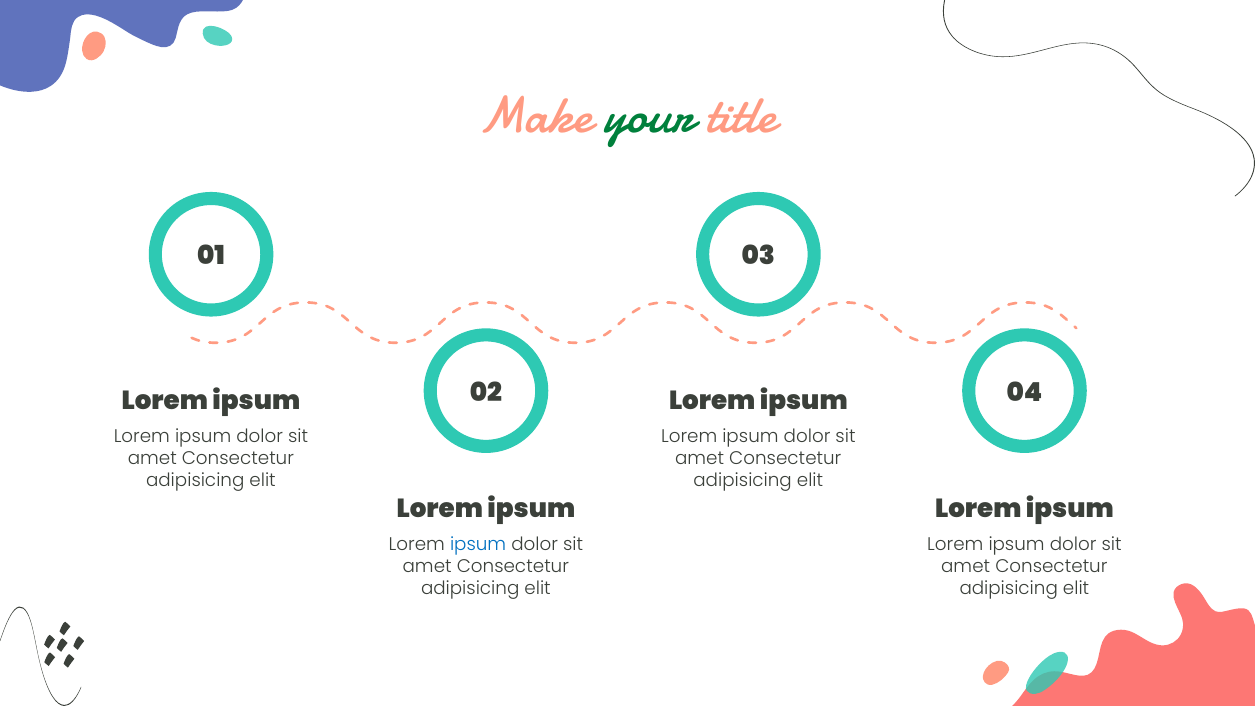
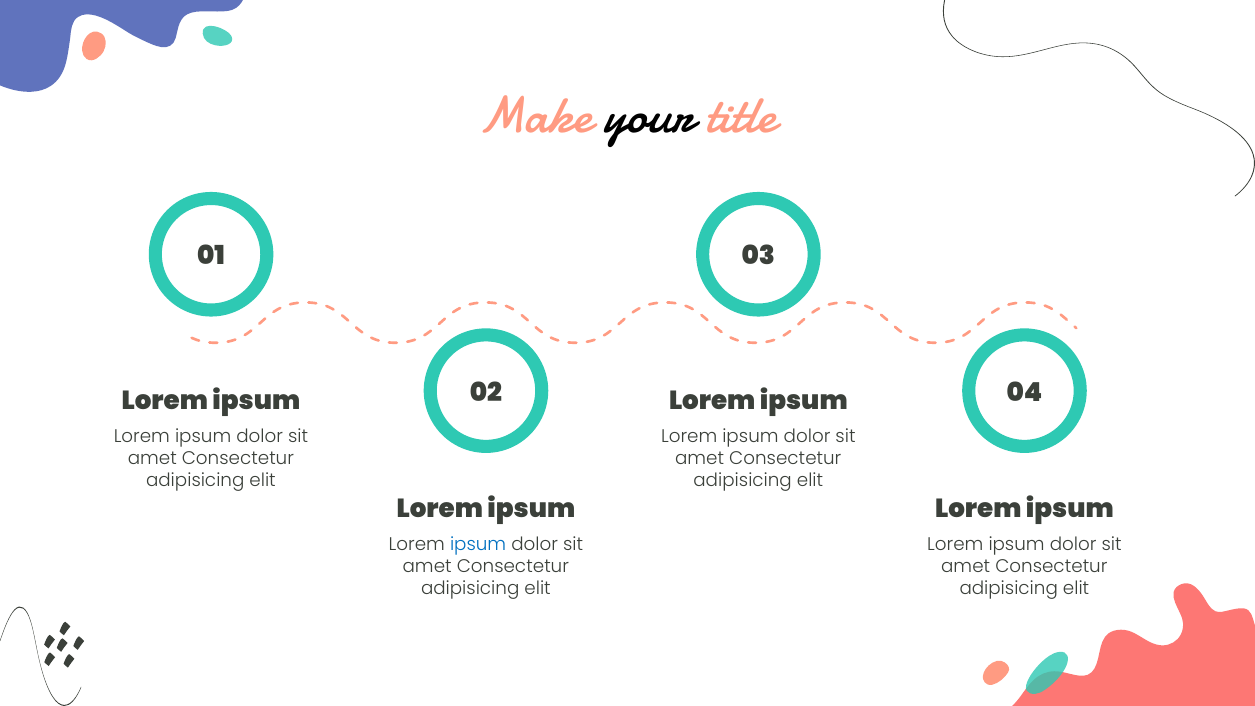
your colour: green -> black (649, 116)
